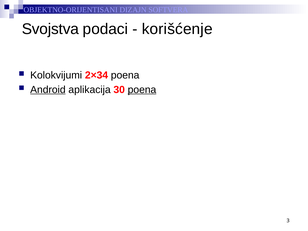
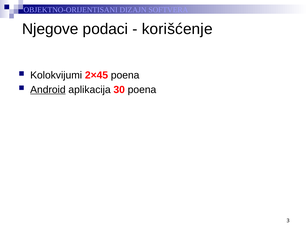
Svojstva: Svojstva -> Njegove (50, 29)
2×34: 2×34 -> 2×45 (96, 75)
poena underline: present -> none (142, 90)
